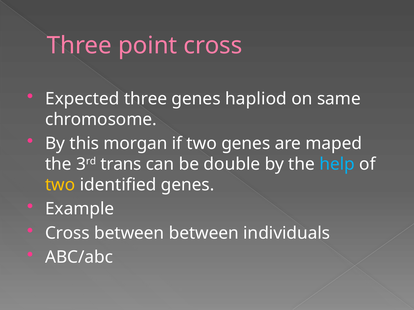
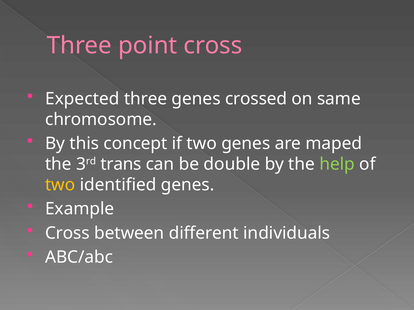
hapliod: hapliod -> crossed (256, 99)
morgan: morgan -> concept (135, 144)
help colour: light blue -> light green (337, 164)
between between: between -> different (204, 233)
